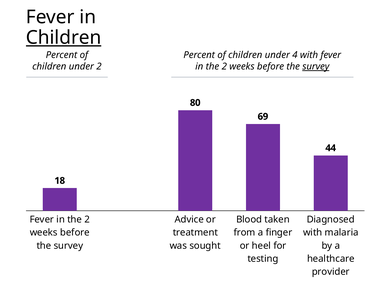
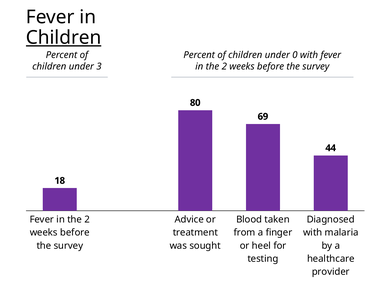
4: 4 -> 0 (295, 55)
under 2: 2 -> 3 (99, 66)
survey underline: present -> none (316, 66)
